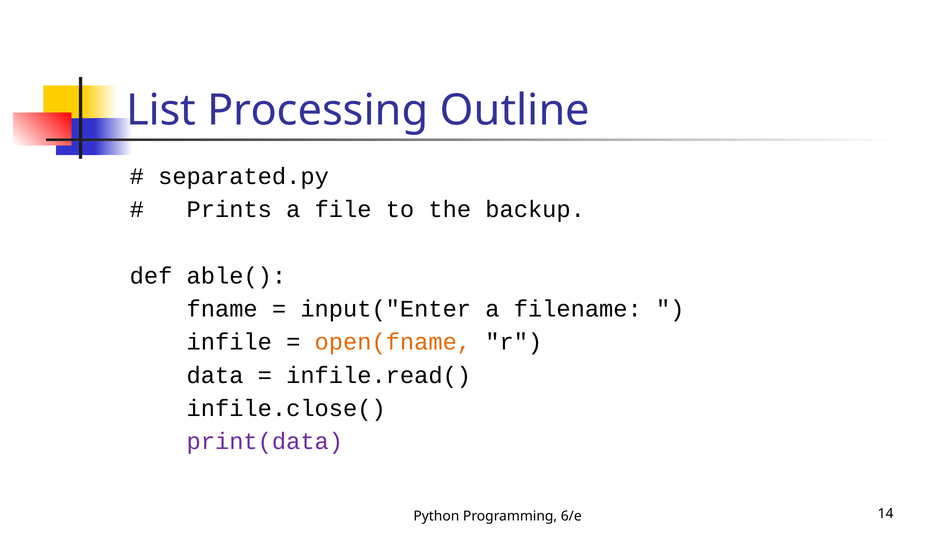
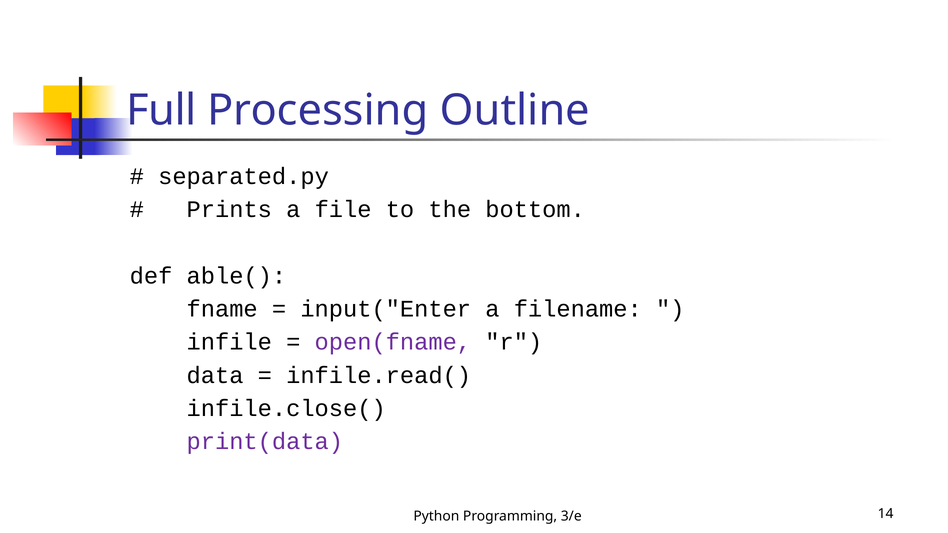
List: List -> Full (161, 110)
backup: backup -> bottom (535, 210)
open(fname colour: orange -> purple (393, 342)
6/e: 6/e -> 3/e (571, 516)
